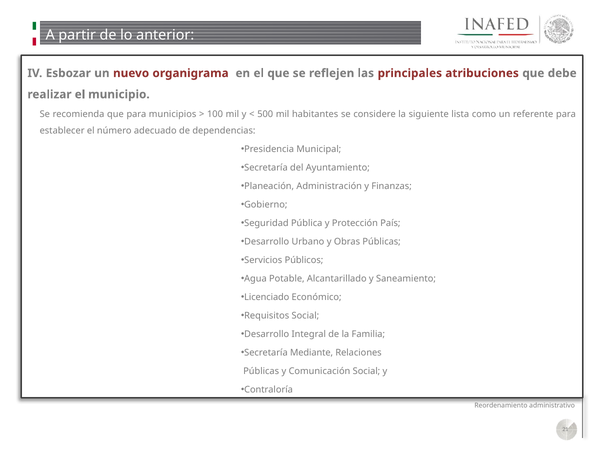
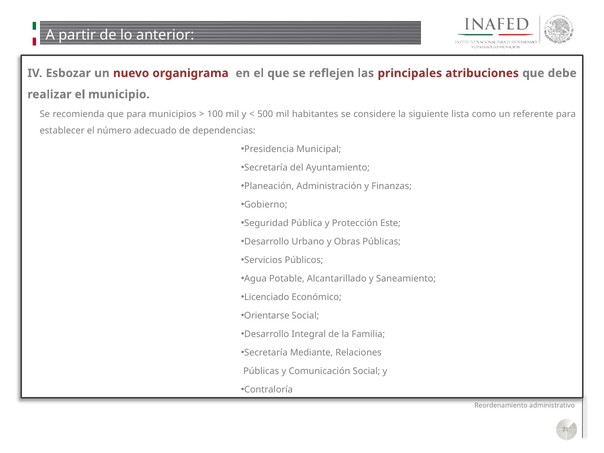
País: País -> Este (390, 223)
Requisitos: Requisitos -> Orientarse (267, 316)
